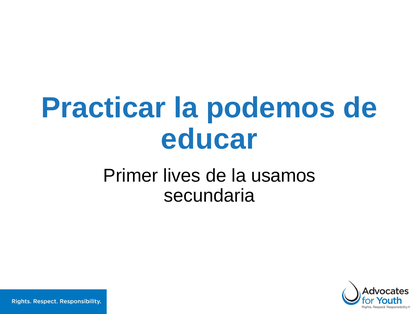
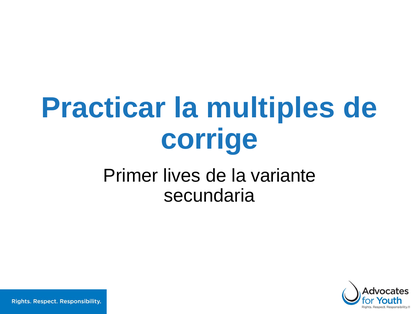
podemos: podemos -> multiples (271, 108)
educar: educar -> corrige (210, 139)
usamos: usamos -> variante (283, 176)
